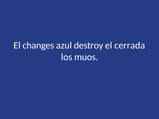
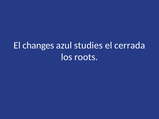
destroy: destroy -> studies (88, 45)
muos: muos -> roots (86, 57)
